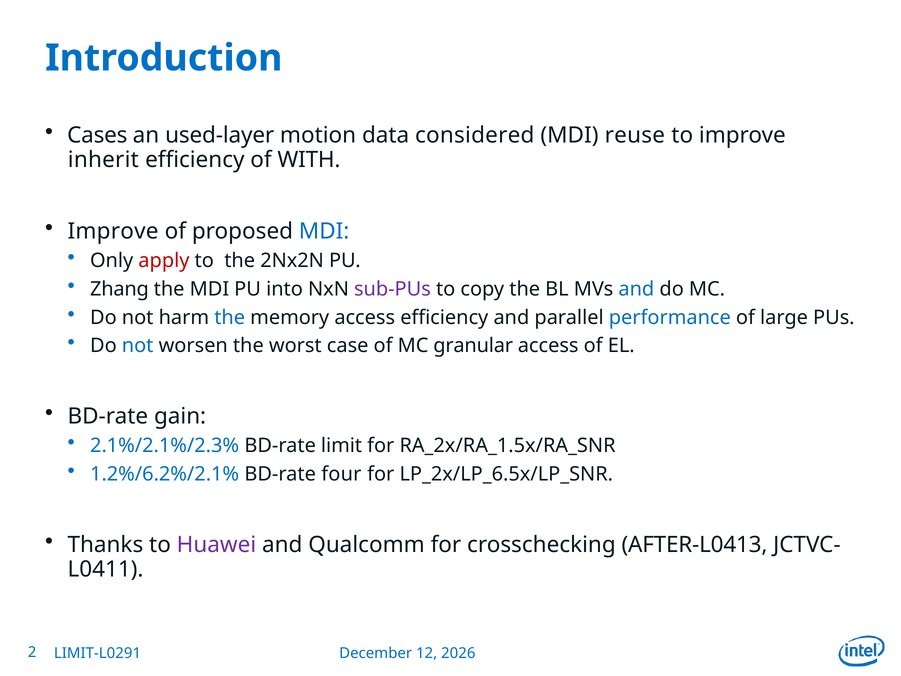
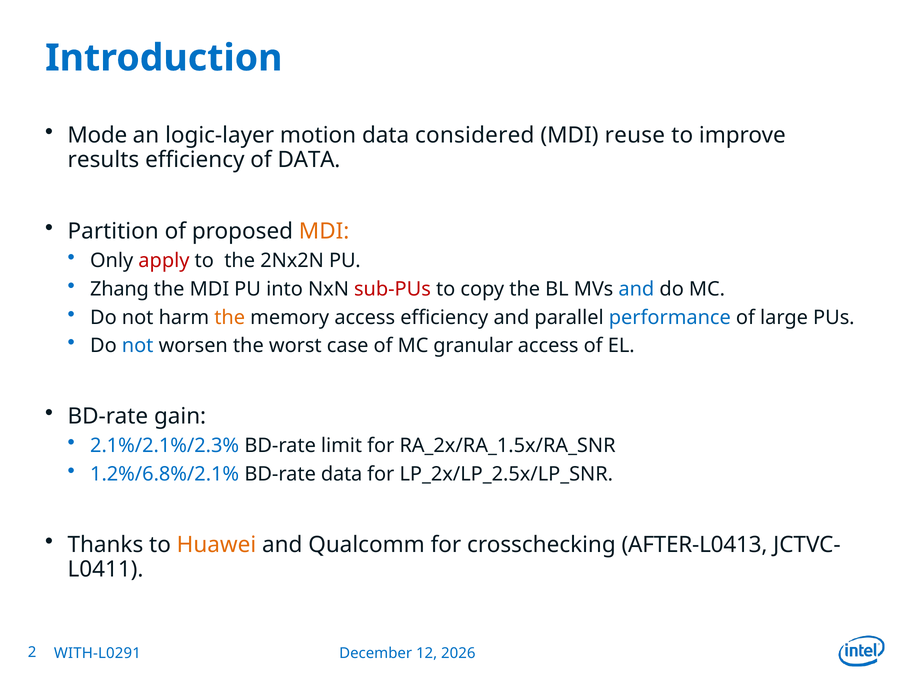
Cases: Cases -> Mode (97, 135)
used-layer: used-layer -> logic-layer (220, 135)
inherit: inherit -> results (103, 160)
of WITH: WITH -> DATA (309, 160)
Improve: Improve -> Partition (113, 231)
MDI colour: blue -> orange (324, 231)
sub-PUs colour: purple -> red (392, 289)
the colour: blue -> orange (230, 317)
1.2%/6.2%/2.1%: 1.2%/6.2%/2.1% -> 1.2%/6.8%/2.1% (165, 474)
BD-rate four: four -> data (342, 474)
LP_2x/LP_6.5x/LP_SNR: LP_2x/LP_6.5x/LP_SNR -> LP_2x/LP_2.5x/LP_SNR (506, 474)
Huawei colour: purple -> orange (216, 545)
LIMIT-L0291: LIMIT-L0291 -> WITH-L0291 (97, 653)
